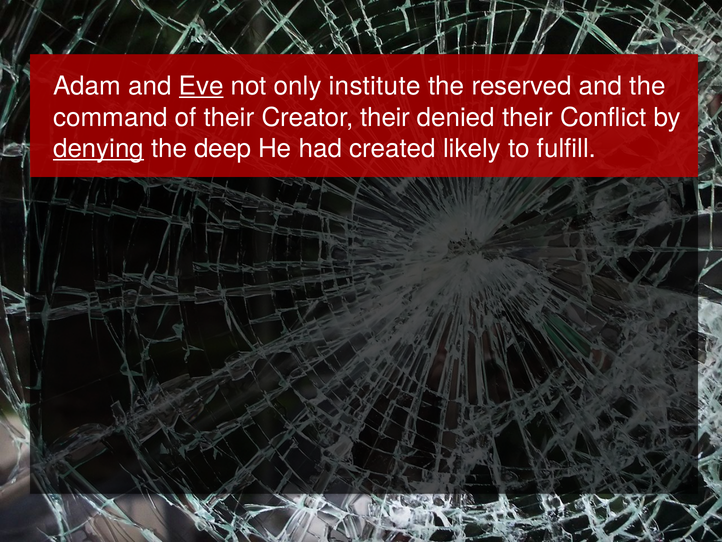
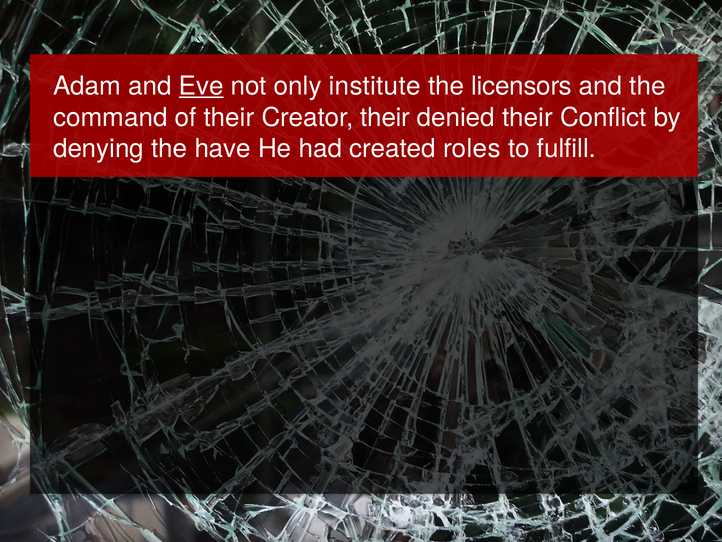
reserved: reserved -> licensors (522, 86)
denying underline: present -> none (99, 149)
deep: deep -> have (223, 149)
likely: likely -> roles (472, 149)
